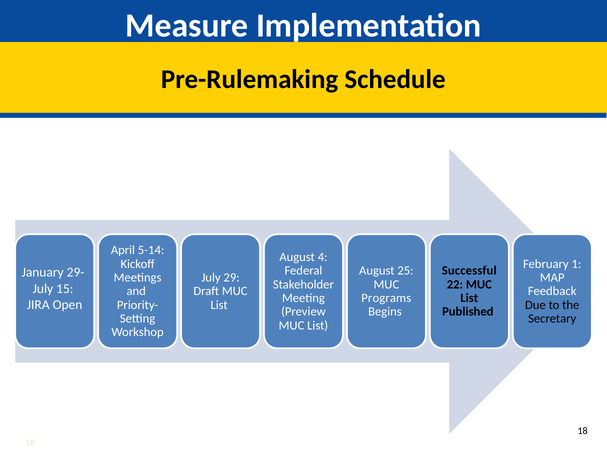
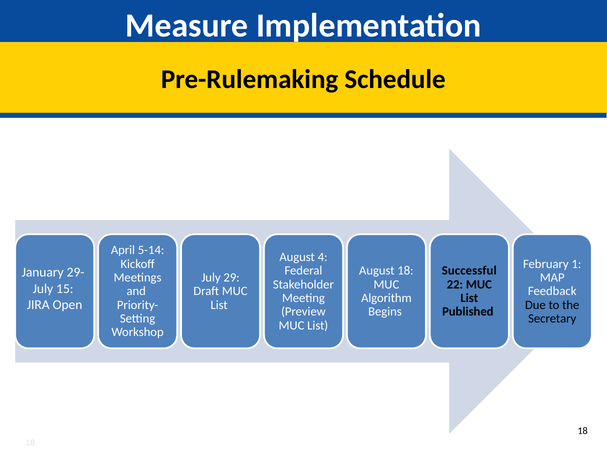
August 25: 25 -> 18 (406, 271)
Programs: Programs -> Algorithm (386, 298)
